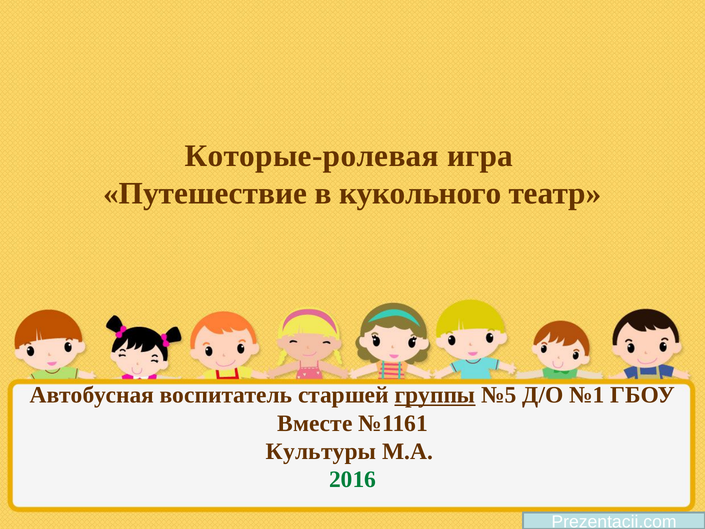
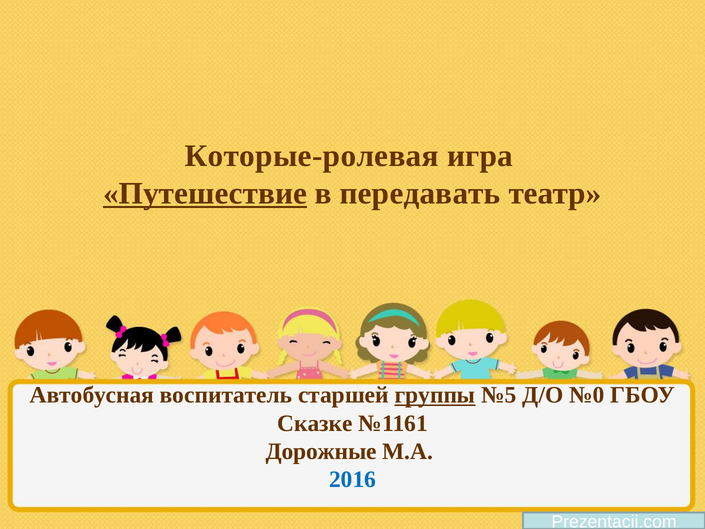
Путешествие underline: none -> present (205, 193)
кукольного: кукольного -> передавать (420, 193)
№1: №1 -> №0 (587, 395)
Вместе: Вместе -> Сказке (315, 423)
Культуры: Культуры -> Дорожные (321, 451)
2016 colour: green -> blue (353, 479)
